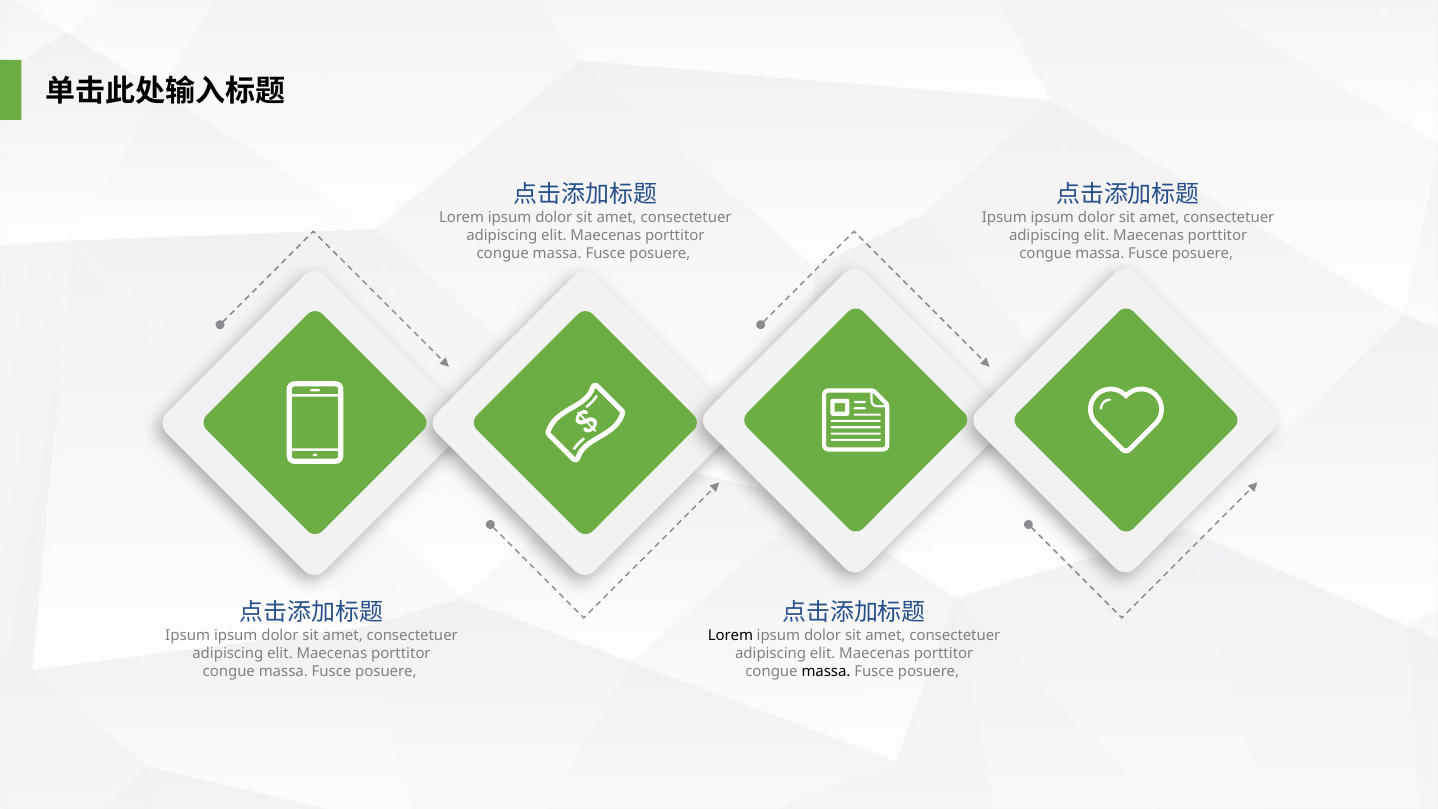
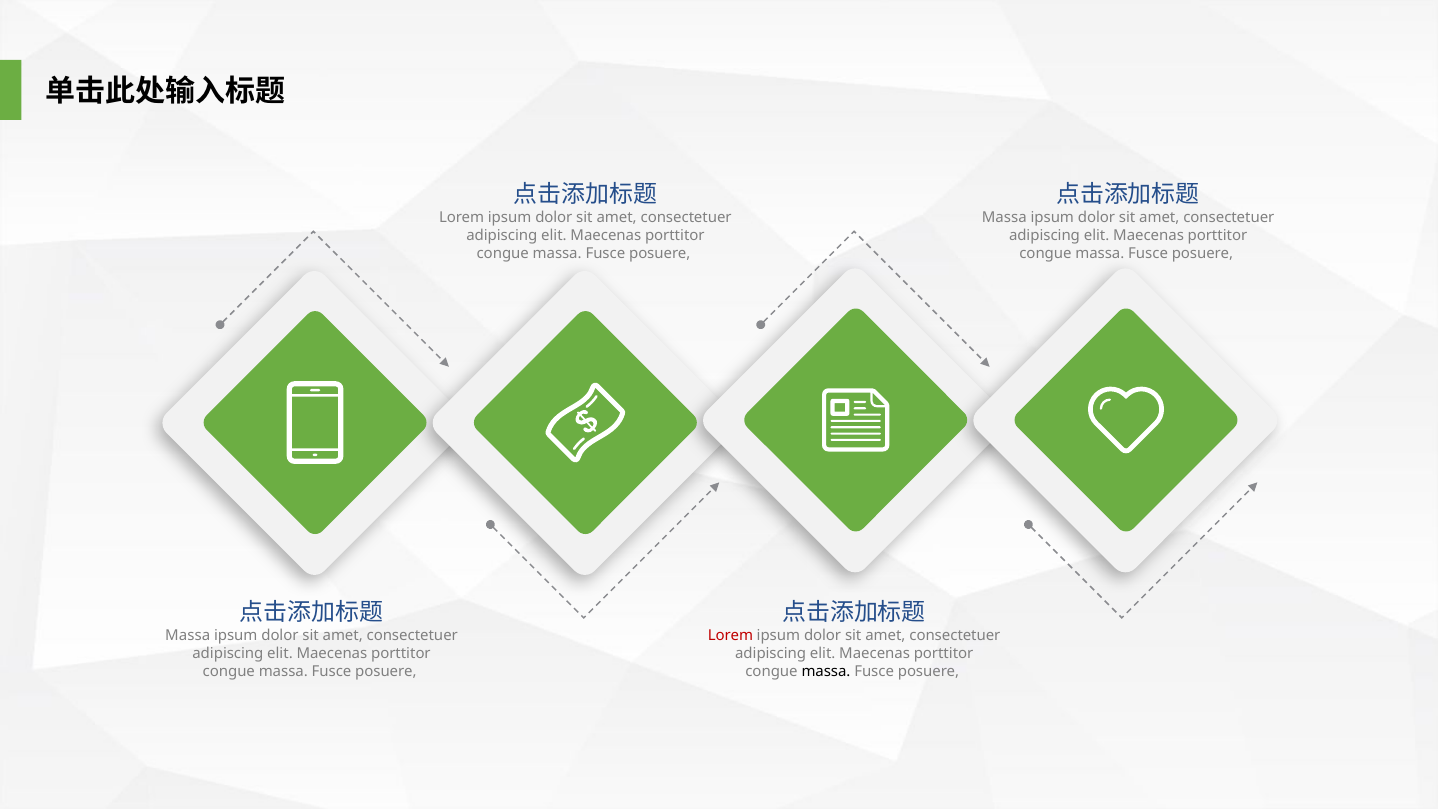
Ipsum: Ipsum -> Massa (1004, 218)
Ipsum: Ipsum -> Massa (188, 635)
Lorem colour: black -> red (730, 635)
